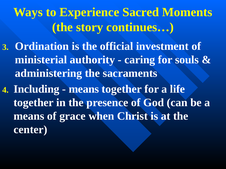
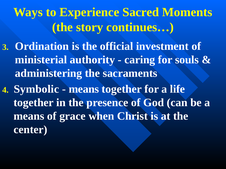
Including: Including -> Symbolic (36, 89)
